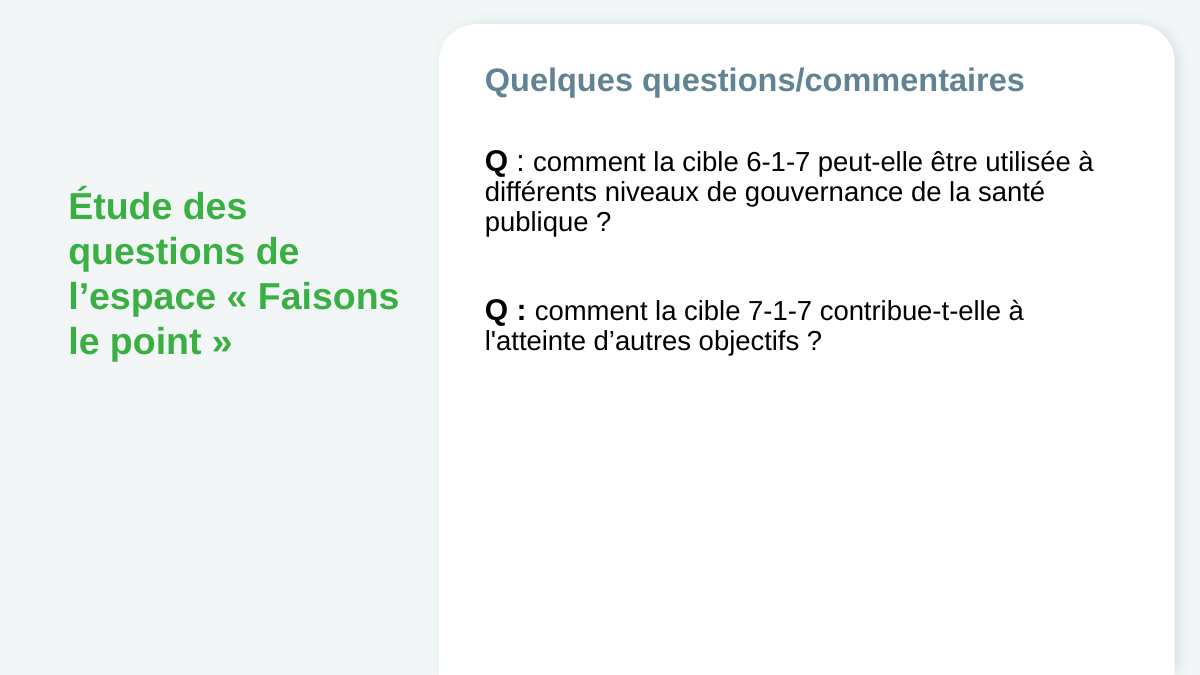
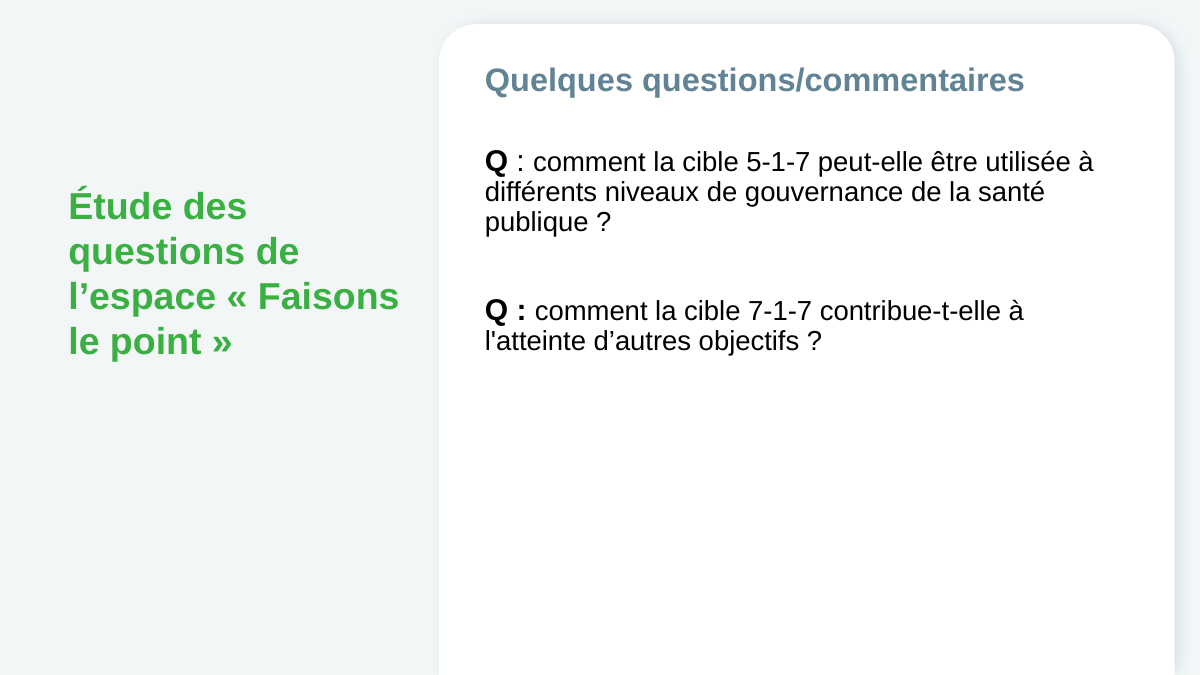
6-1-7: 6-1-7 -> 5-1-7 (778, 162)
